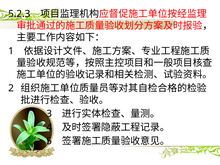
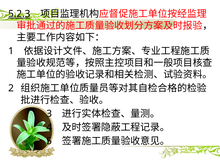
5.2.3 underline: none -> present (19, 14)
